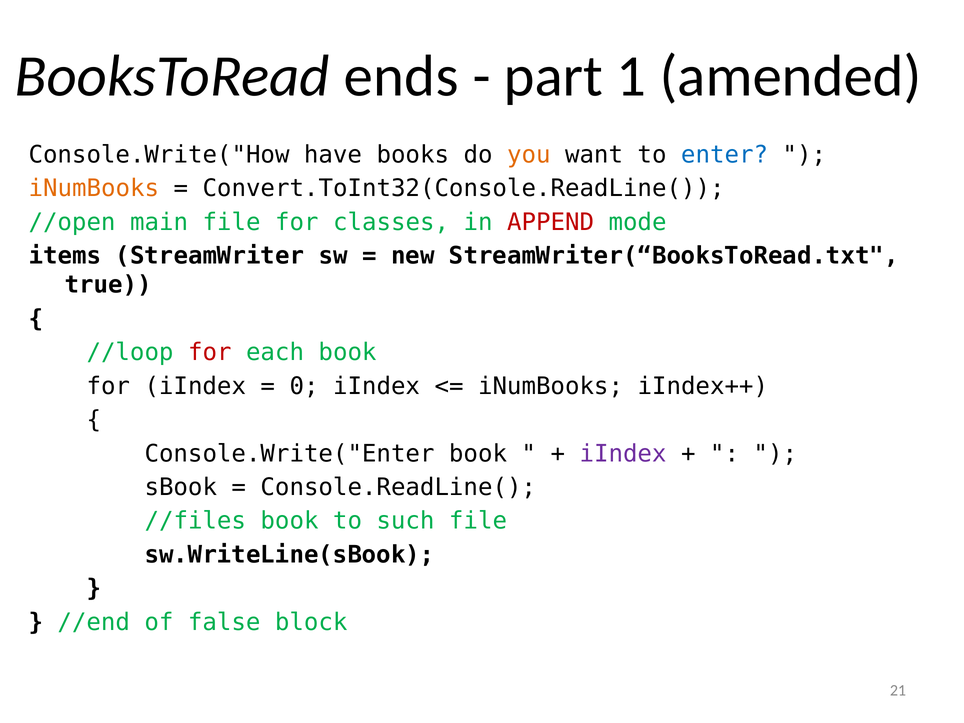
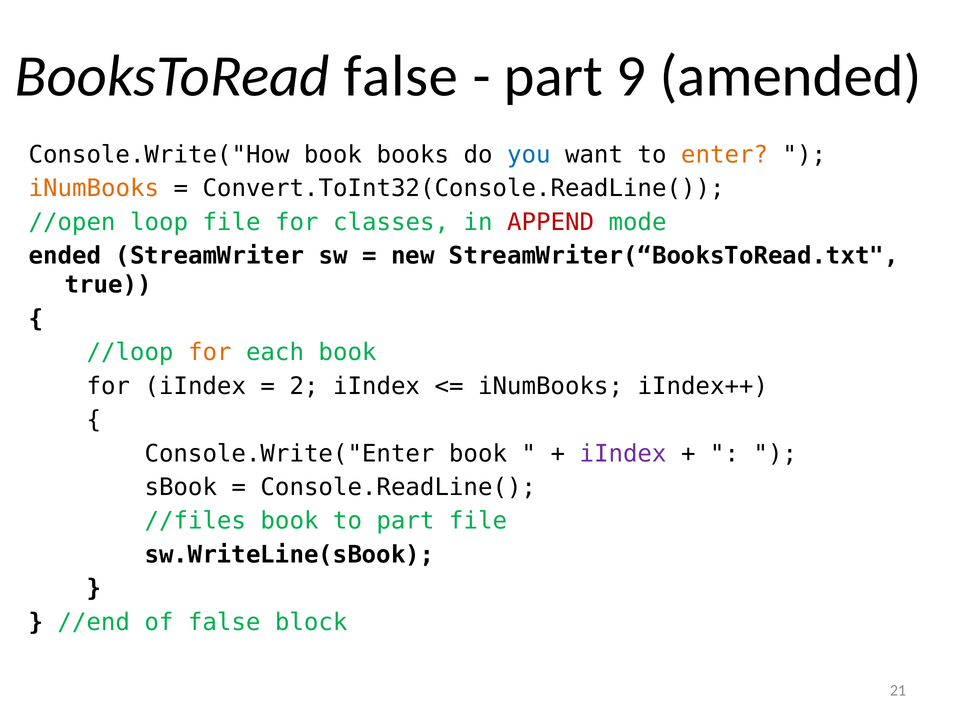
BooksToRead ends: ends -> false (401, 76)
1: 1 -> 9 (631, 76)
Console.Write("How have: have -> book (333, 155)
you colour: orange -> blue (529, 155)
enter colour: blue -> orange (725, 155)
main: main -> loop (159, 222)
items: items -> ended (65, 256)
for colour: red -> orange (210, 352)
0: 0 -> 2 (304, 386)
to such: such -> part (405, 521)
